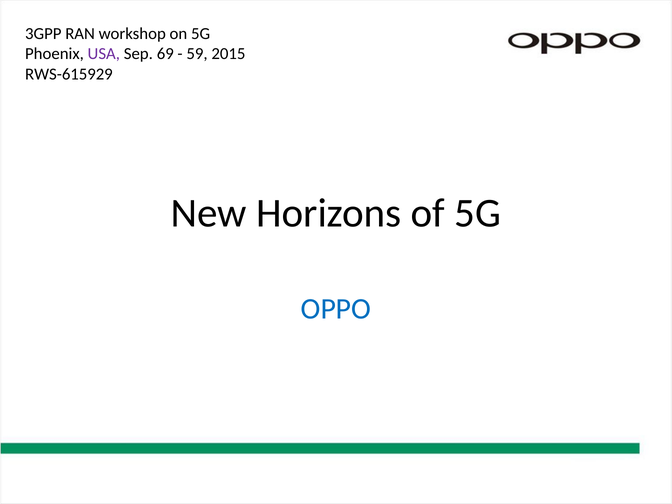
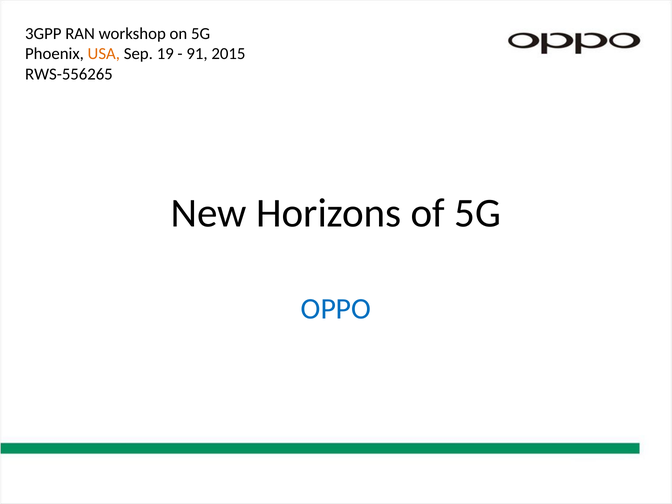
USA colour: purple -> orange (104, 54)
69: 69 -> 19 (165, 54)
59: 59 -> 91 (197, 54)
RWS-615929: RWS-615929 -> RWS-556265 (69, 74)
